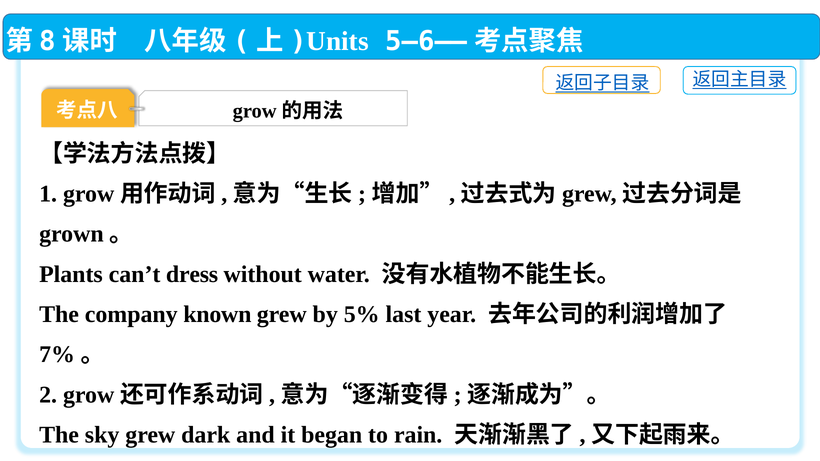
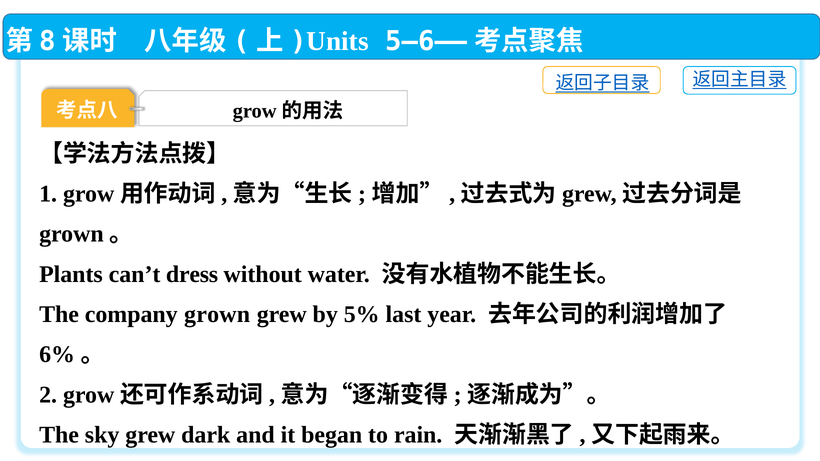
company known: known -> grown (217, 315)
7%: 7% -> 6% (57, 355)
